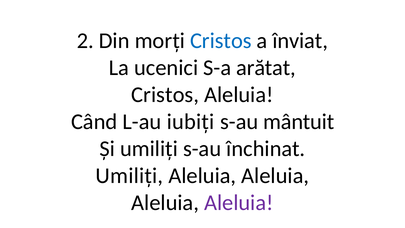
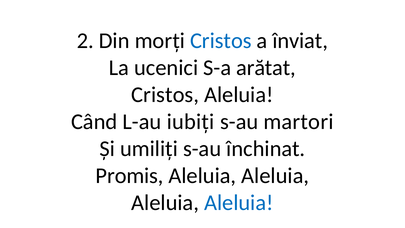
mântuit: mântuit -> martori (298, 122)
Umiliți: Umiliți -> Promis (130, 176)
Aleluia colour: purple -> blue (239, 203)
